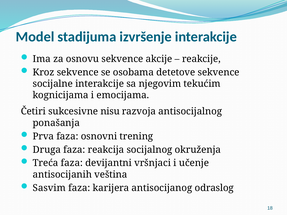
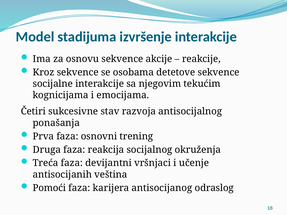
nisu: nisu -> stav (110, 112)
Sasvim: Sasvim -> Pomoći (49, 188)
